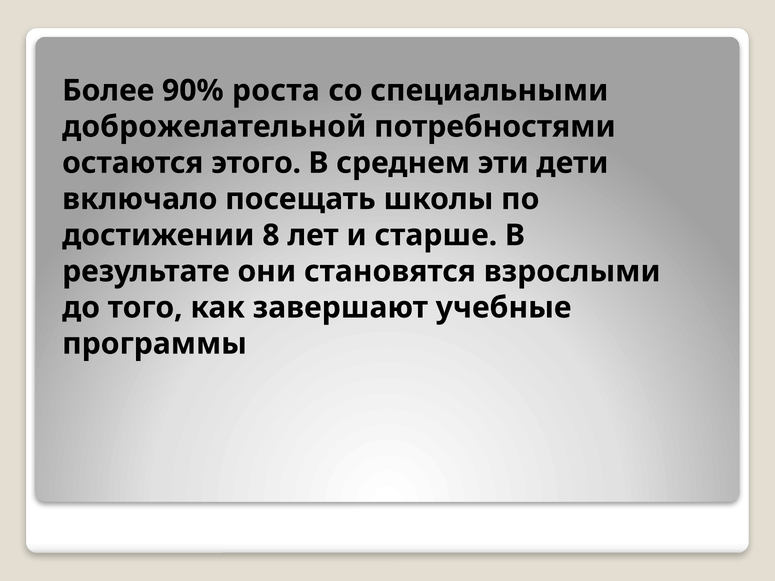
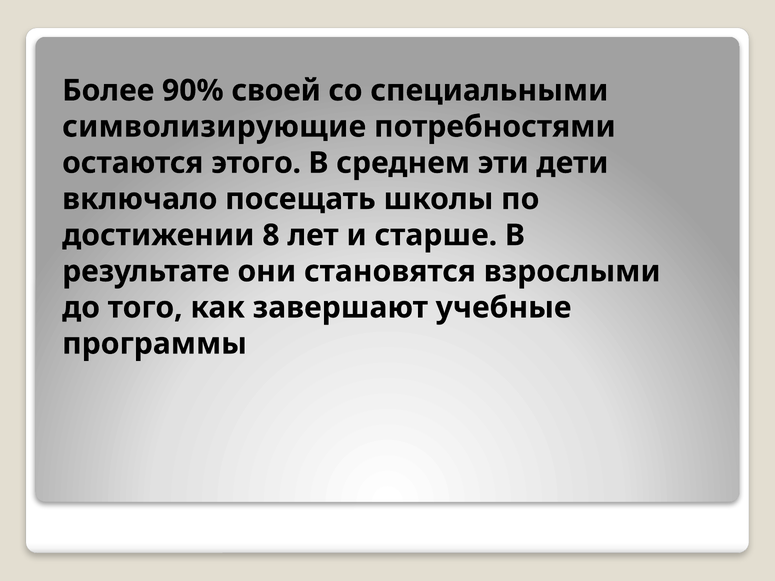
роста: роста -> своей (276, 91)
доброжелательной: доброжелательной -> символизирующие (214, 127)
